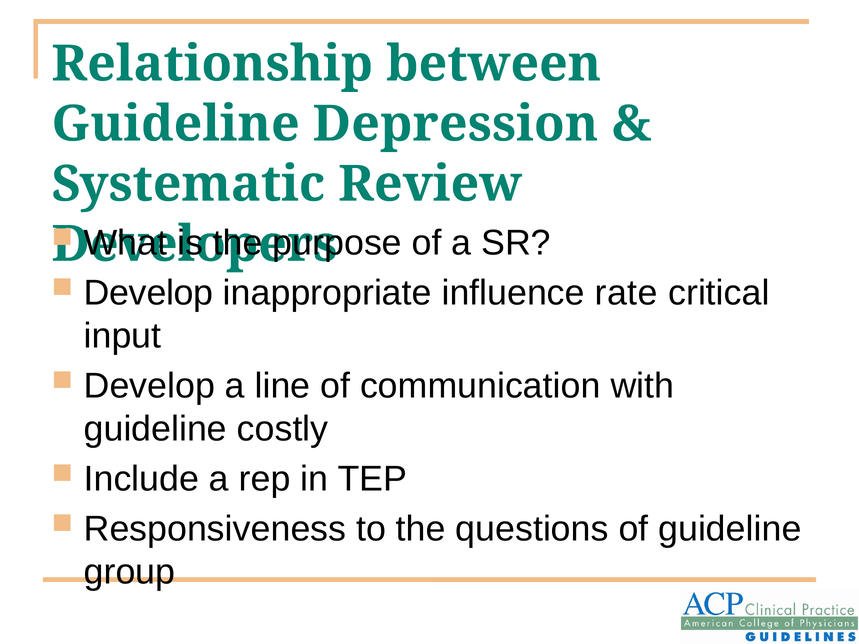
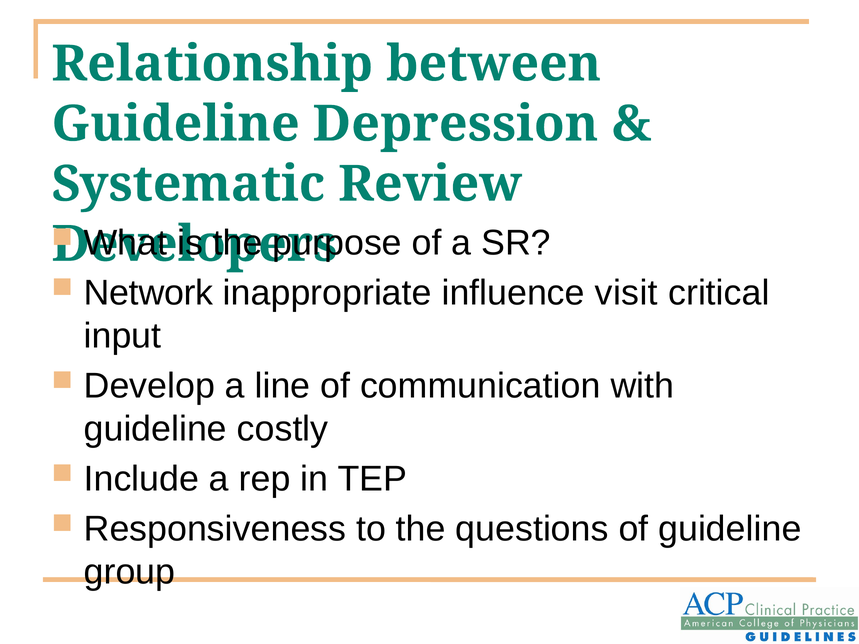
Develop: Develop -> Network (149, 293)
rate: rate -> visit (626, 293)
